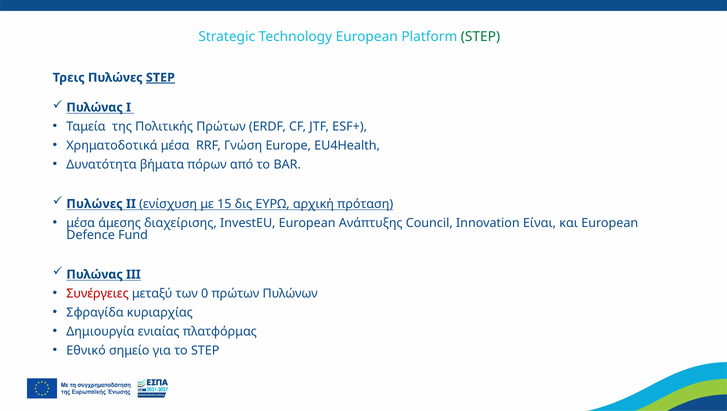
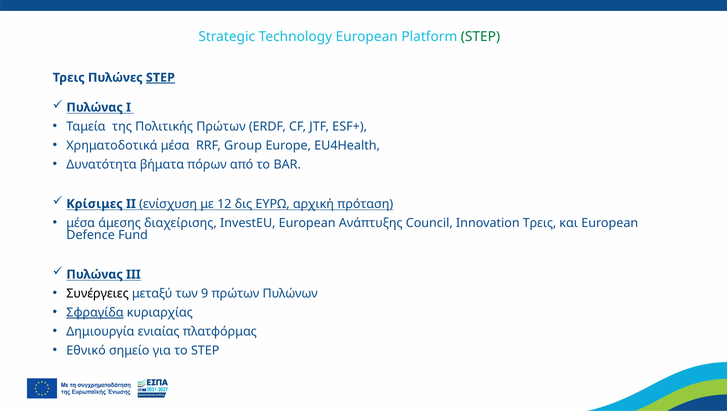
Γνώση: Γνώση -> Group (243, 146)
Πυλώνες: Πυλώνες -> Κρίσιμες (95, 204)
15: 15 -> 12 (224, 204)
Innovation Είναι: Είναι -> Τρεις (540, 223)
Συνέργειες colour: red -> black (98, 294)
0: 0 -> 9 (205, 294)
Σφραγίδα underline: none -> present (95, 313)
